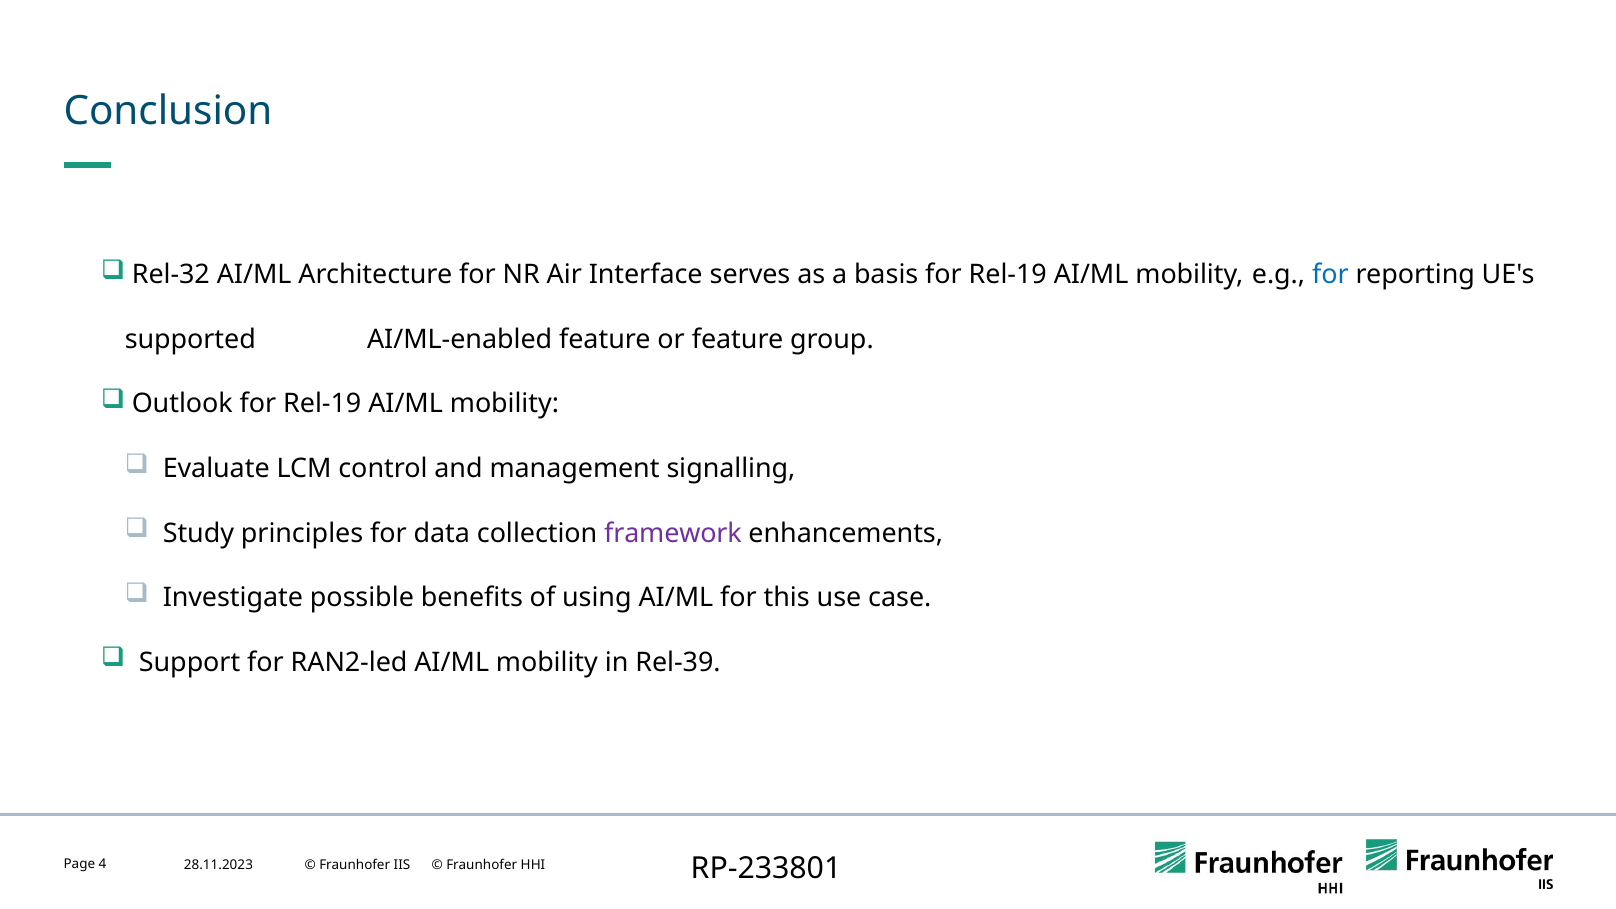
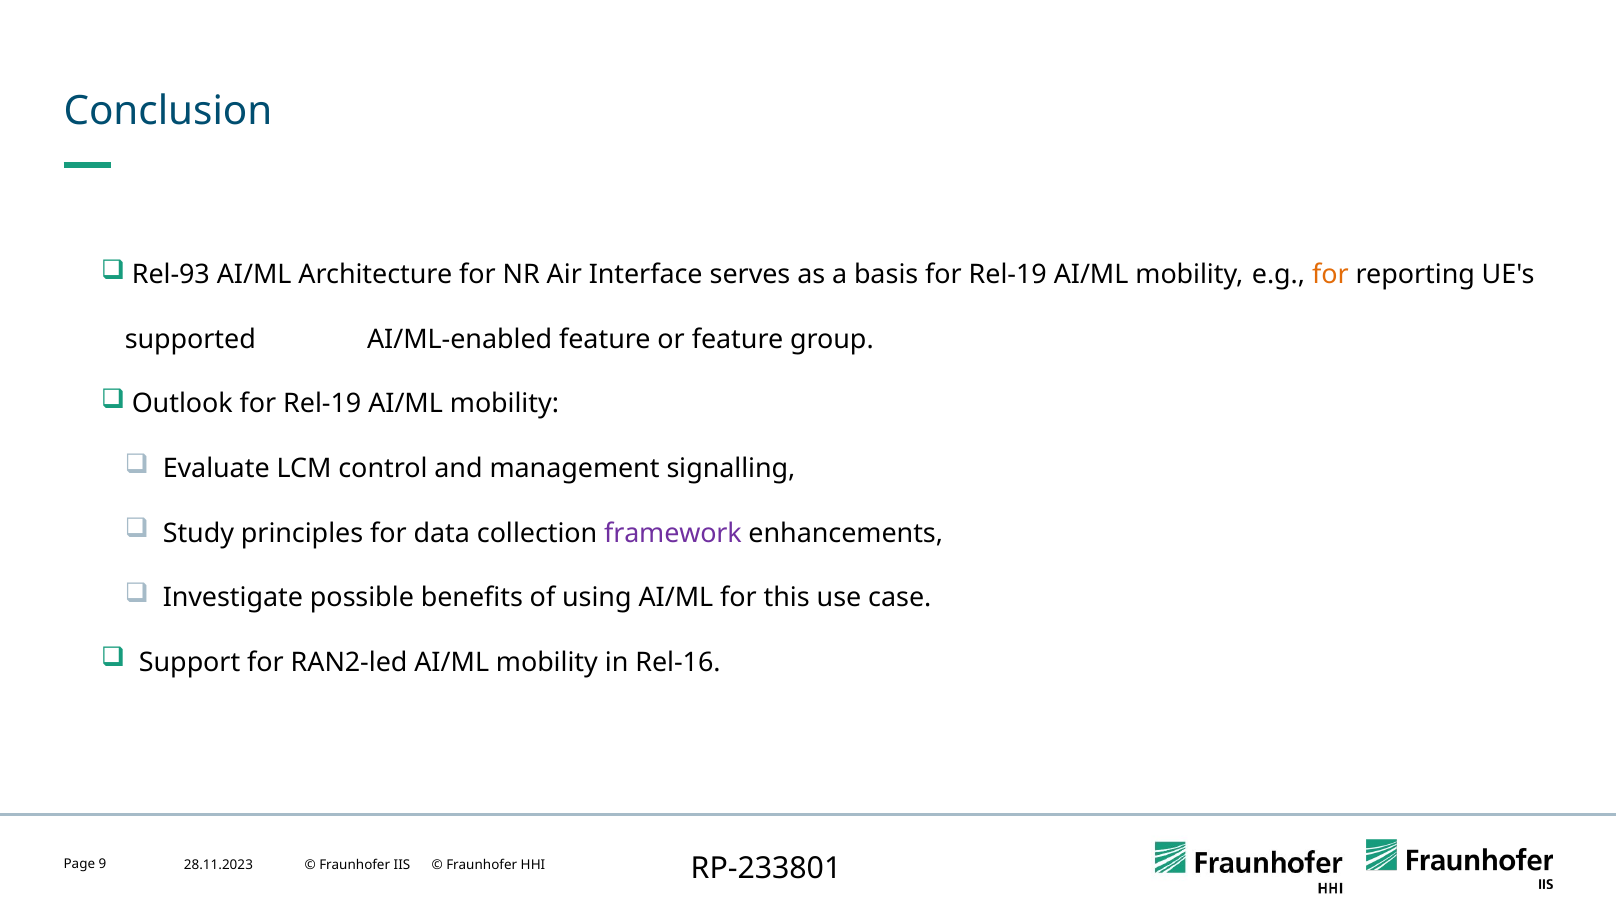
Rel-32: Rel-32 -> Rel-93 (171, 275)
for colour: blue -> orange (1330, 275)
Rel-39: Rel-39 -> Rel-16 (678, 662)
4: 4 -> 9 (103, 864)
